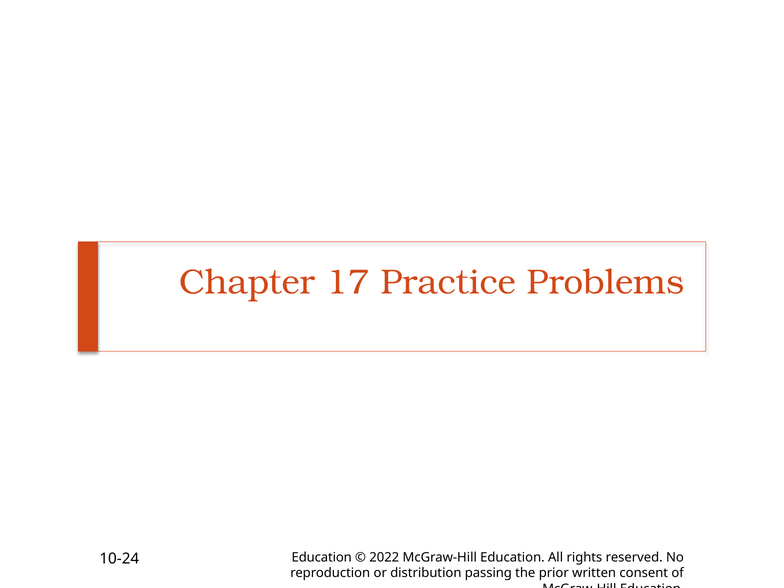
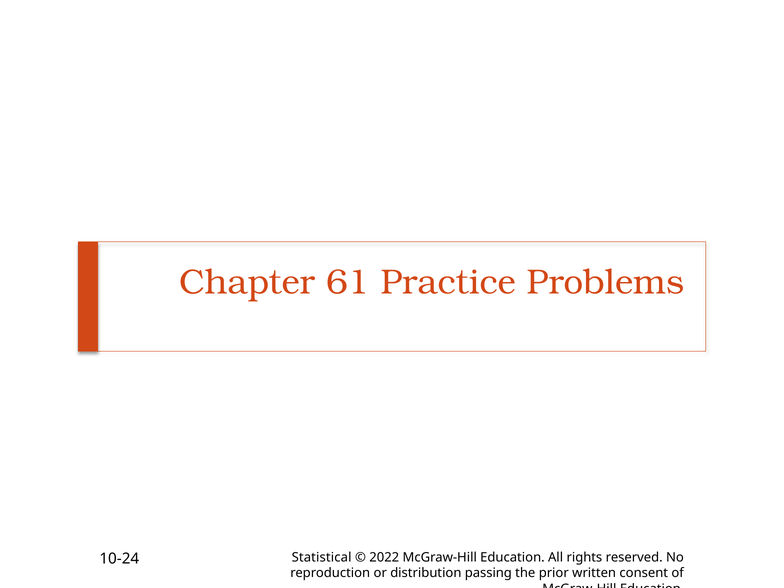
17: 17 -> 61 (348, 282)
Education: Education -> Statistical (322, 557)
